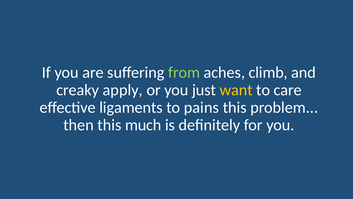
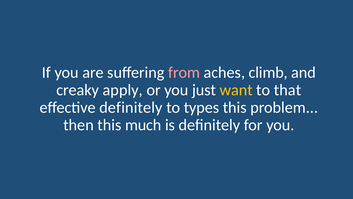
from colour: light green -> pink (184, 72)
care: care -> that (288, 90)
effective ligaments: ligaments -> definitely (131, 107)
pains: pains -> types (201, 107)
